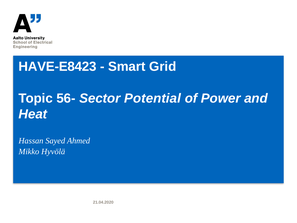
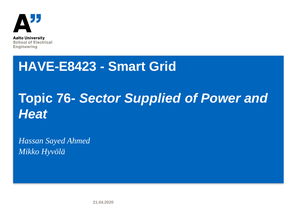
56-: 56- -> 76- (66, 98)
Potential: Potential -> Supplied (153, 98)
